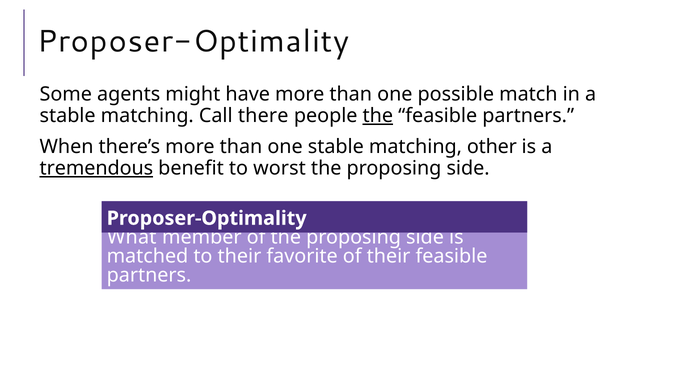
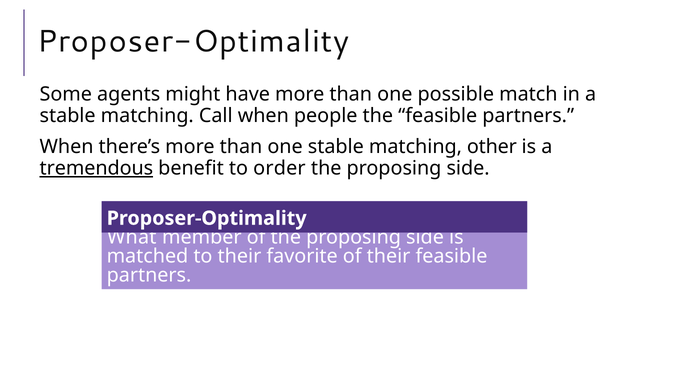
Call there: there -> when (263, 116)
the underline: present -> none (378, 116)
worst: worst -> order (279, 168)
